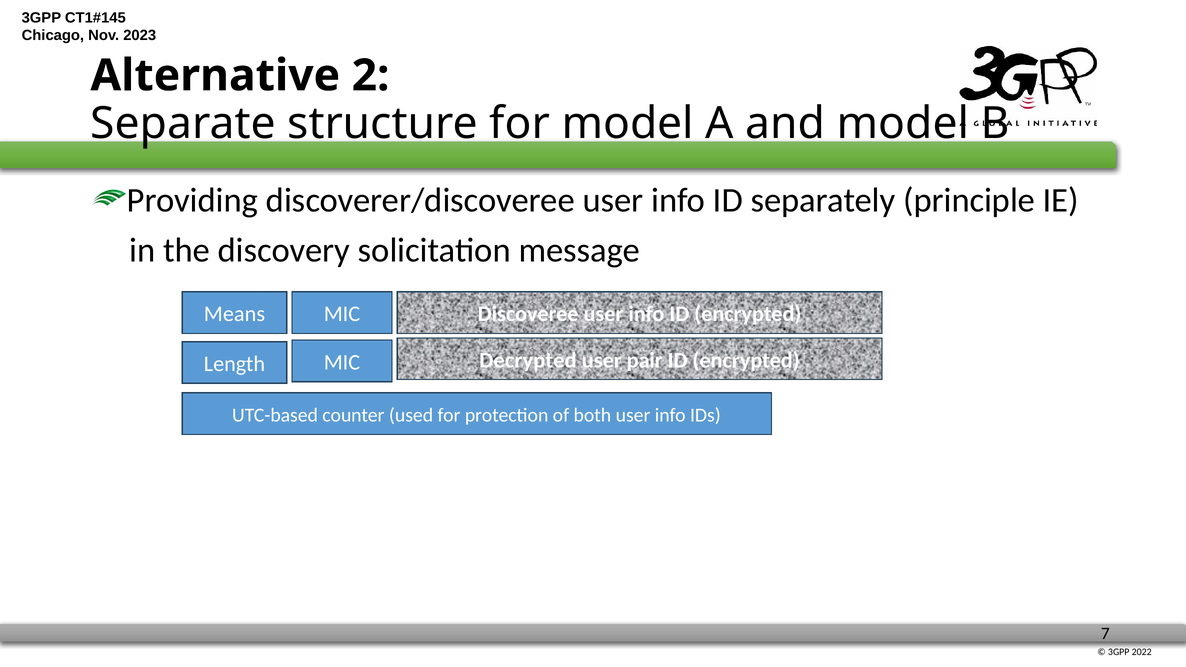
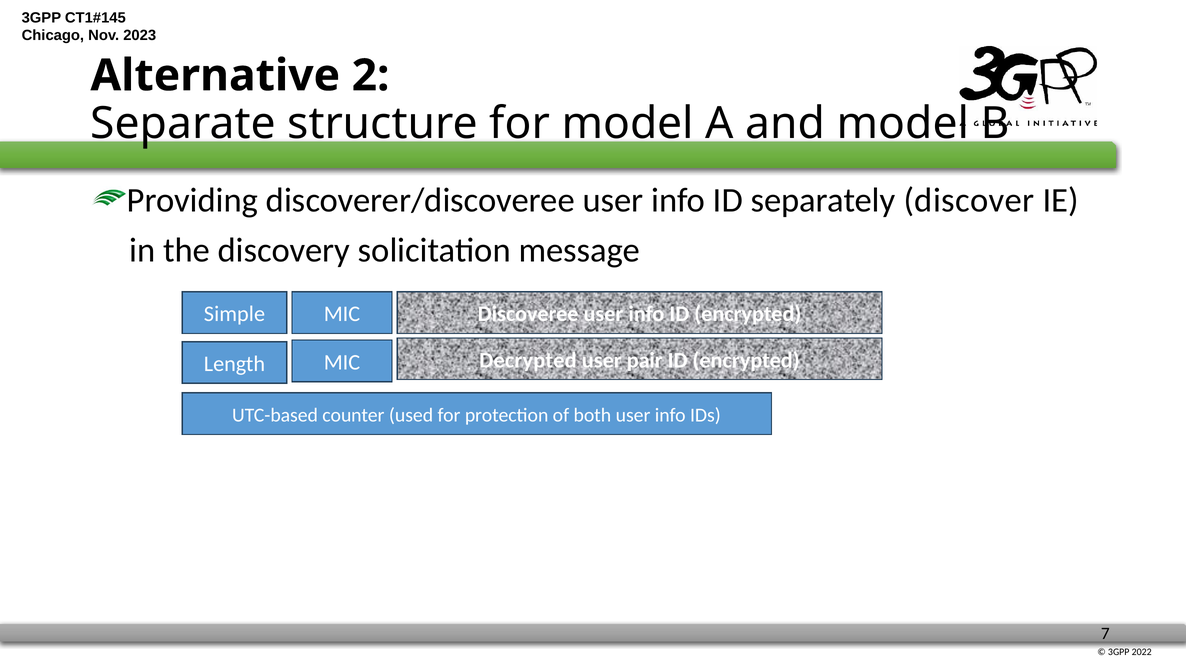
principle: principle -> discover (969, 201)
Means: Means -> Simple (234, 314)
